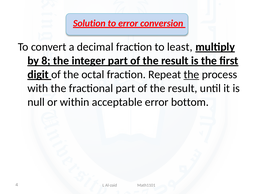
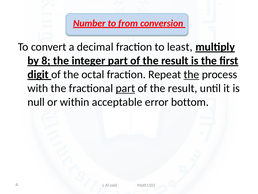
Solution: Solution -> Number (89, 23)
to error: error -> from (128, 23)
part underline: none -> present (125, 88)
